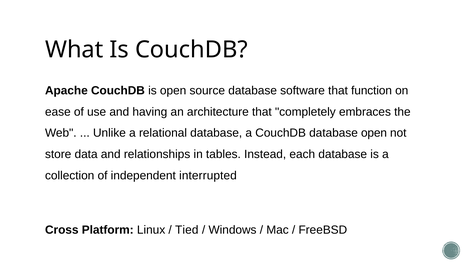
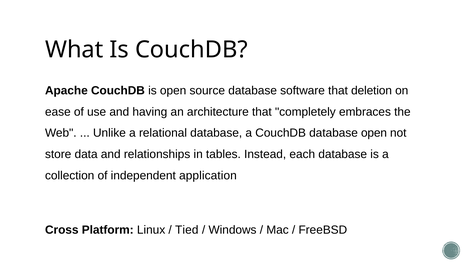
function: function -> deletion (372, 91)
interrupted: interrupted -> application (208, 176)
